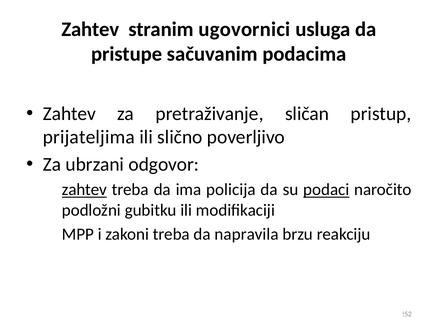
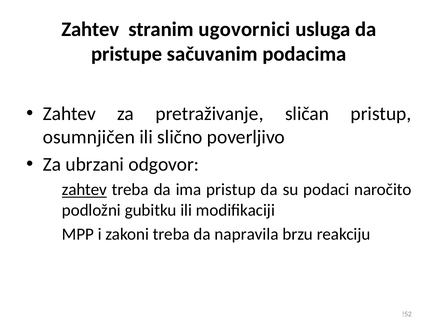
prijateljima: prijateljima -> osumnjičen (89, 137)
ima policija: policija -> pristup (231, 189)
podaci underline: present -> none (326, 189)
